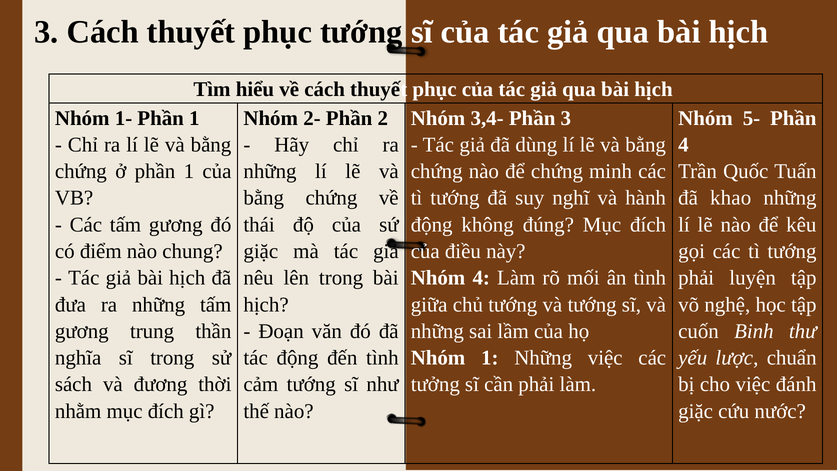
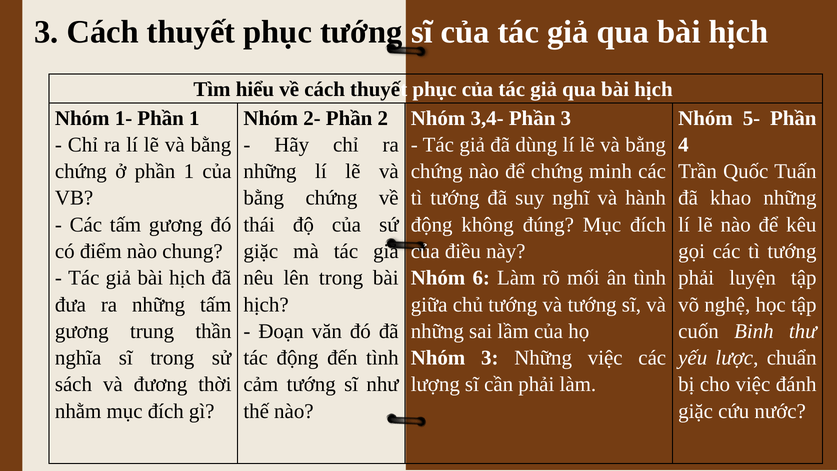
Nhóm 4: 4 -> 6 (481, 278)
Nhóm 1: 1 -> 3 (490, 358)
tưởng: tưởng -> lượng (435, 384)
